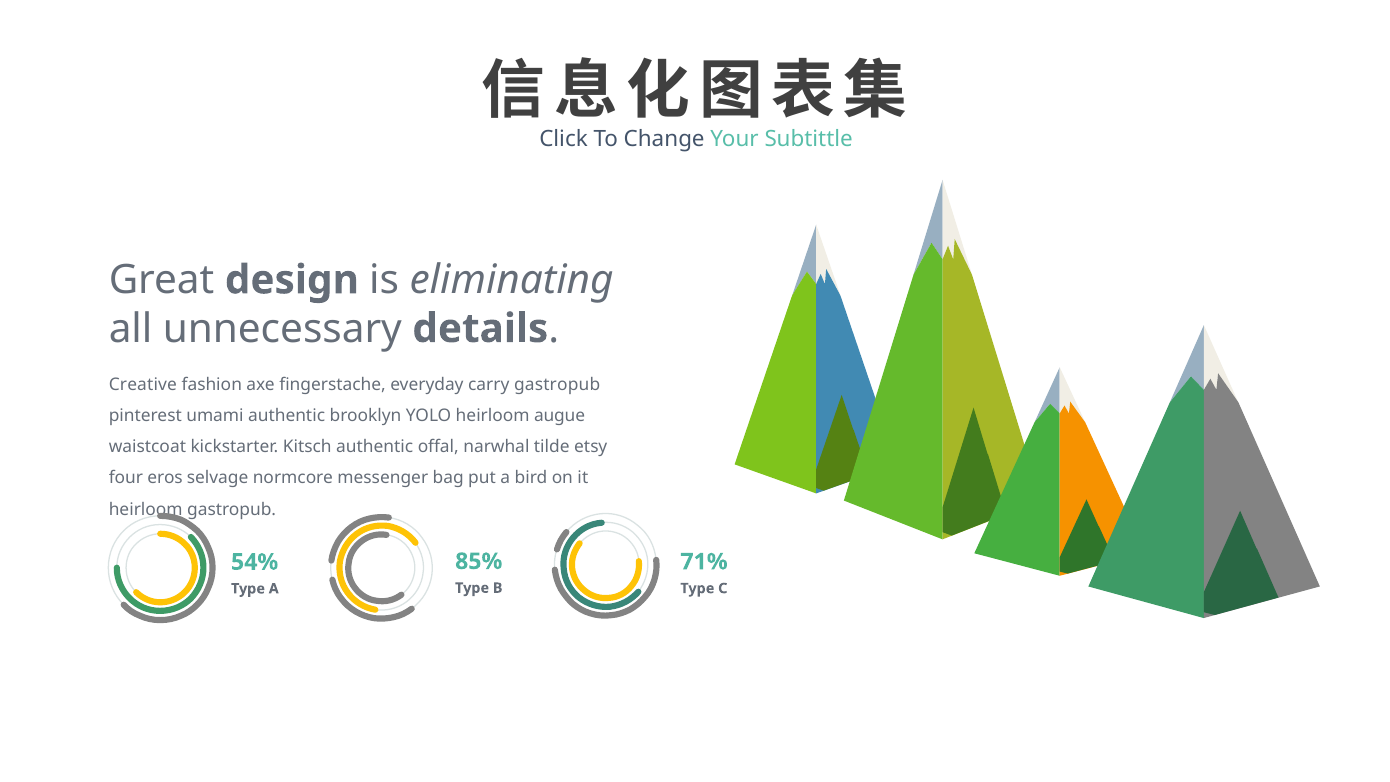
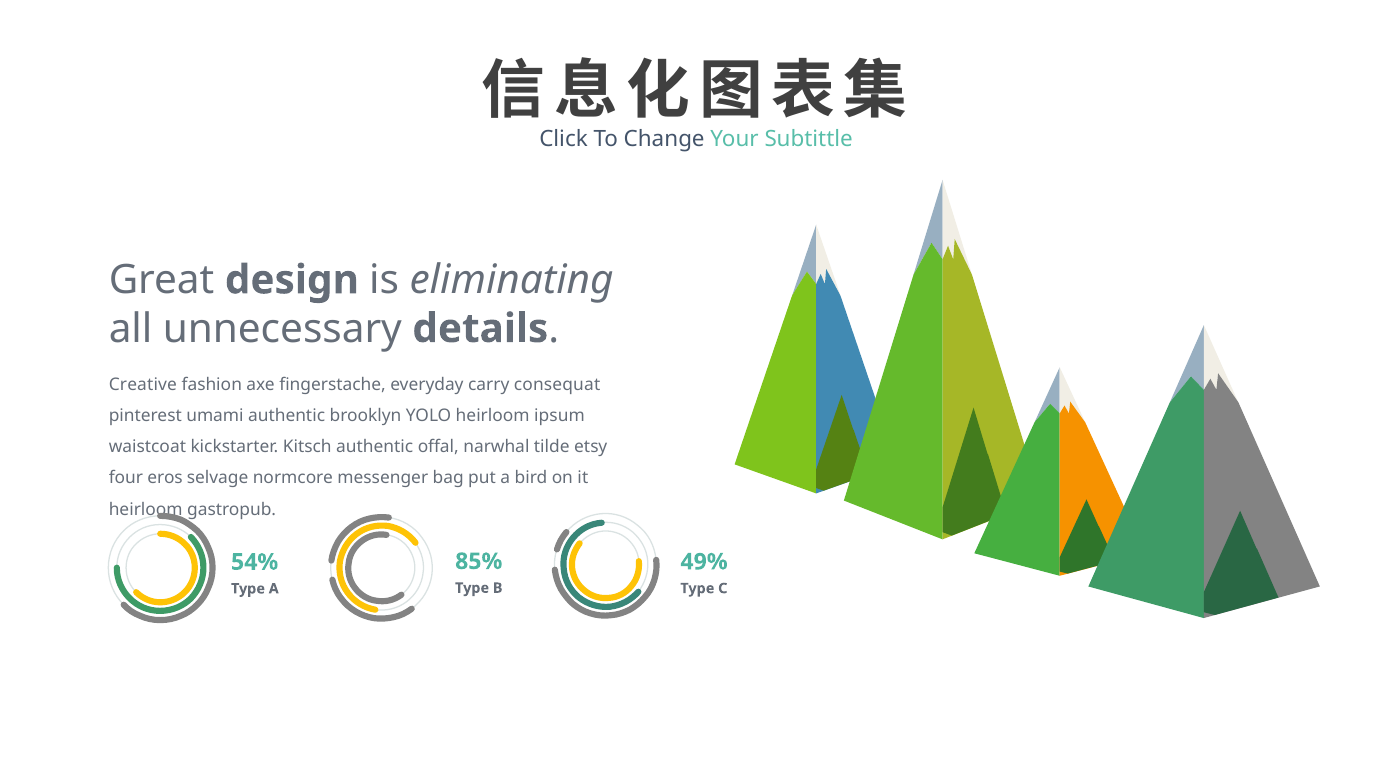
carry gastropub: gastropub -> consequat (557, 384)
augue: augue -> ipsum (559, 416)
71%: 71% -> 49% (704, 562)
